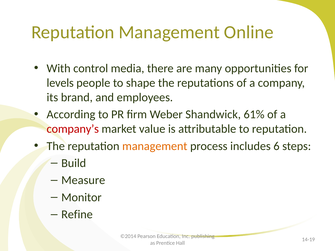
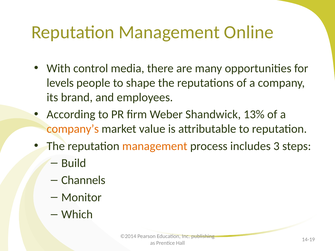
61%: 61% -> 13% (254, 115)
company’s colour: red -> orange (73, 129)
6: 6 -> 3 (276, 146)
Measure: Measure -> Channels (83, 180)
Refine: Refine -> Which (77, 215)
